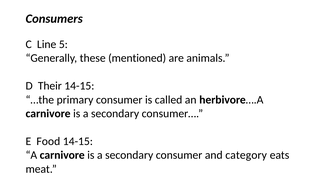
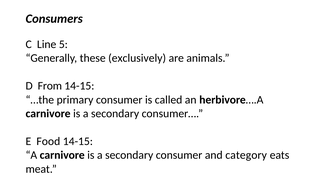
mentioned: mentioned -> exclusively (137, 58)
Their: Their -> From (50, 86)
